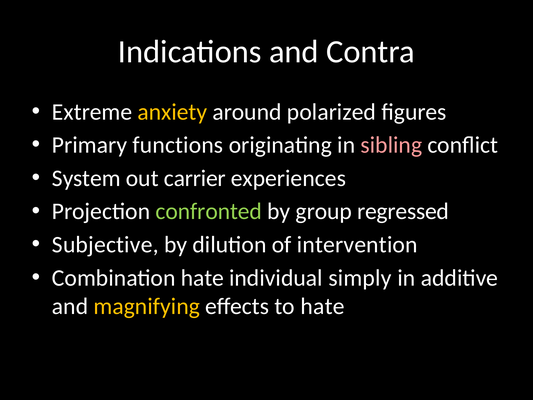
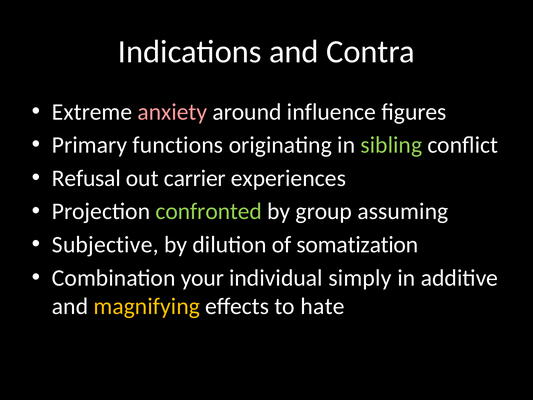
anxiety colour: yellow -> pink (172, 112)
polarized: polarized -> influence (331, 112)
sibling colour: pink -> light green (391, 145)
System: System -> Refusal (86, 178)
regressed: regressed -> assuming (403, 211)
intervention: intervention -> somatization (357, 245)
Combination hate: hate -> your (202, 278)
